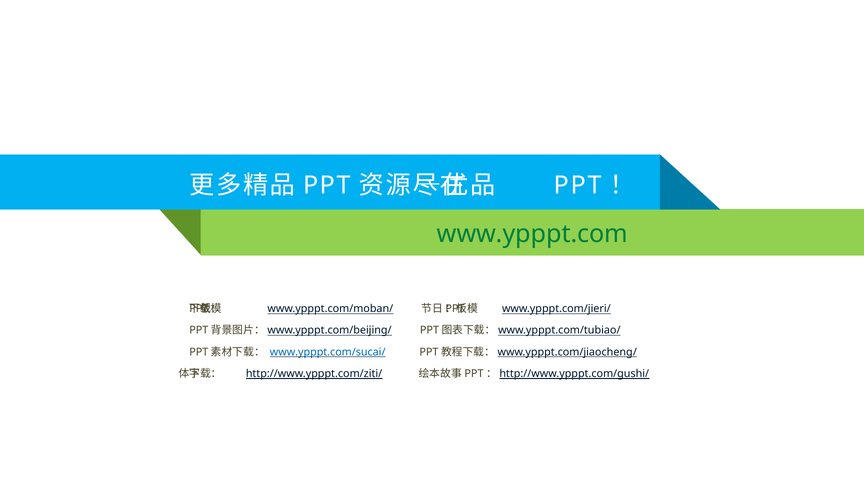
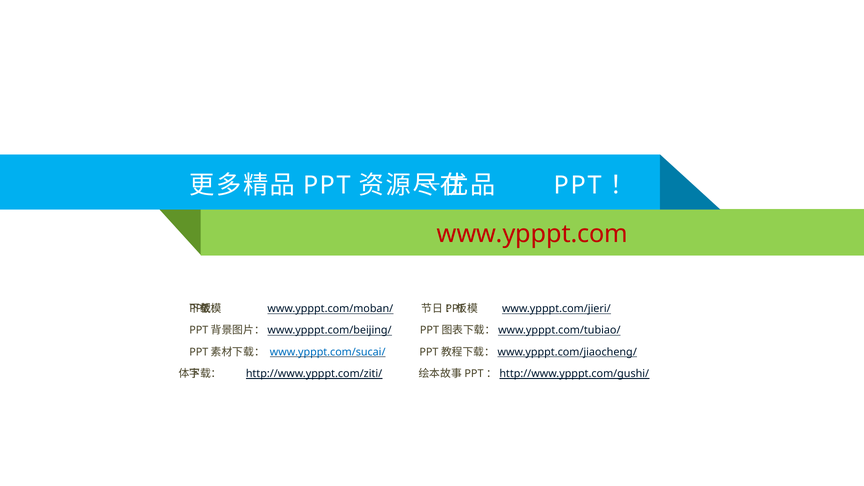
www.ypppt.com colour: green -> red (532, 234)
